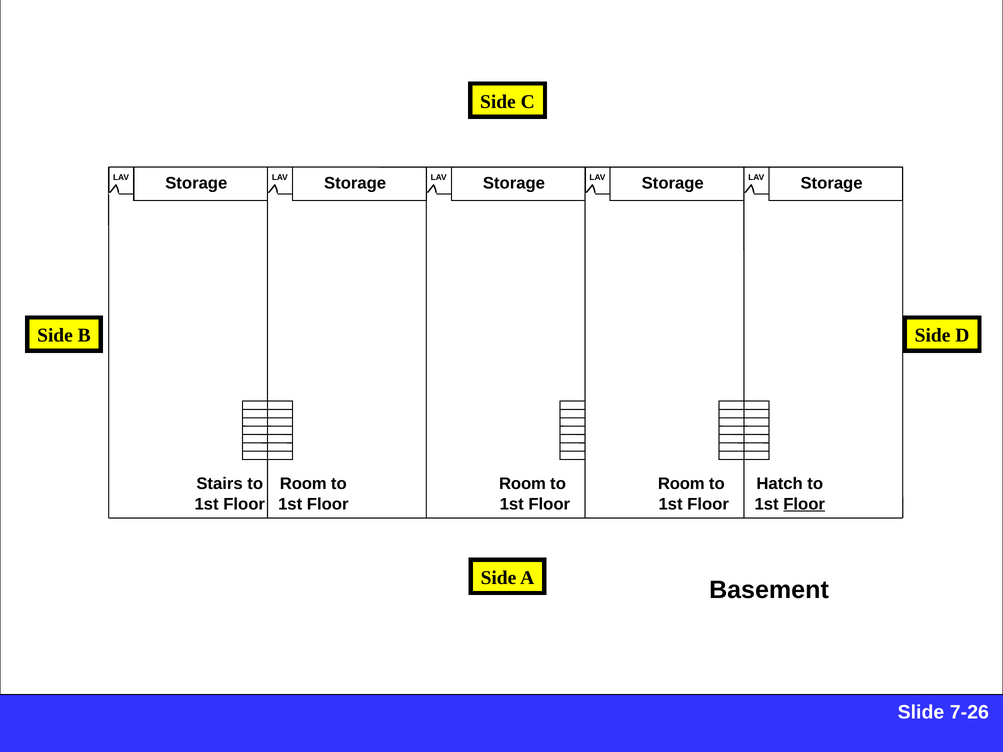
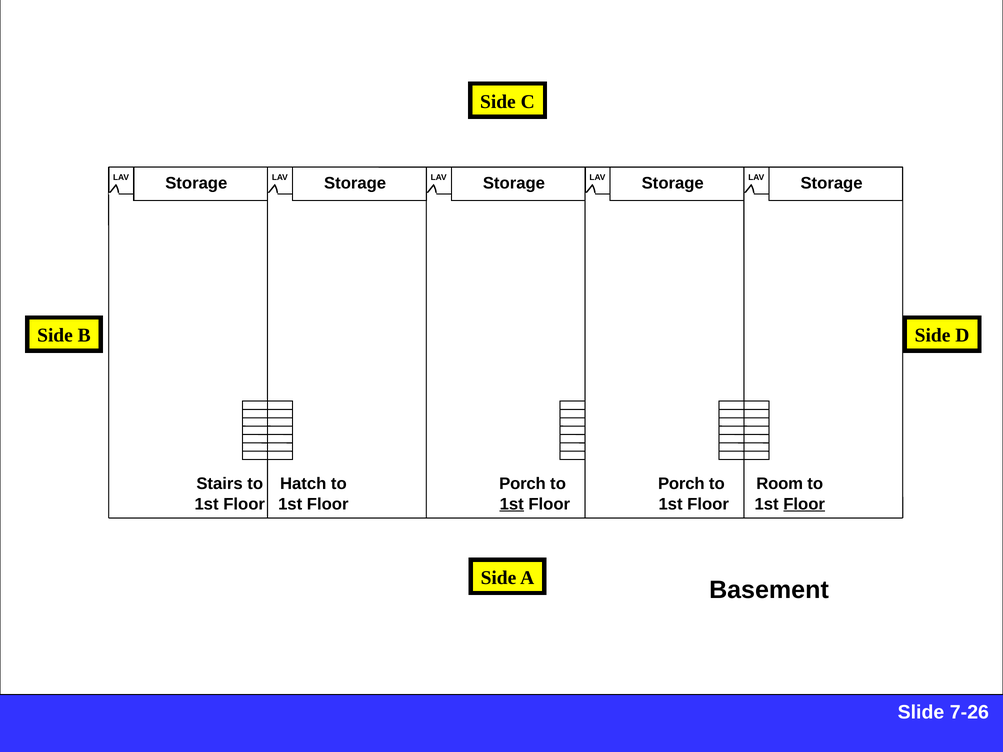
Room: Room -> Hatch (303, 484)
Room: Room -> Porch (522, 484)
Room: Room -> Porch (681, 484)
Hatch: Hatch -> Room (780, 484)
1st underline: none -> present (512, 504)
